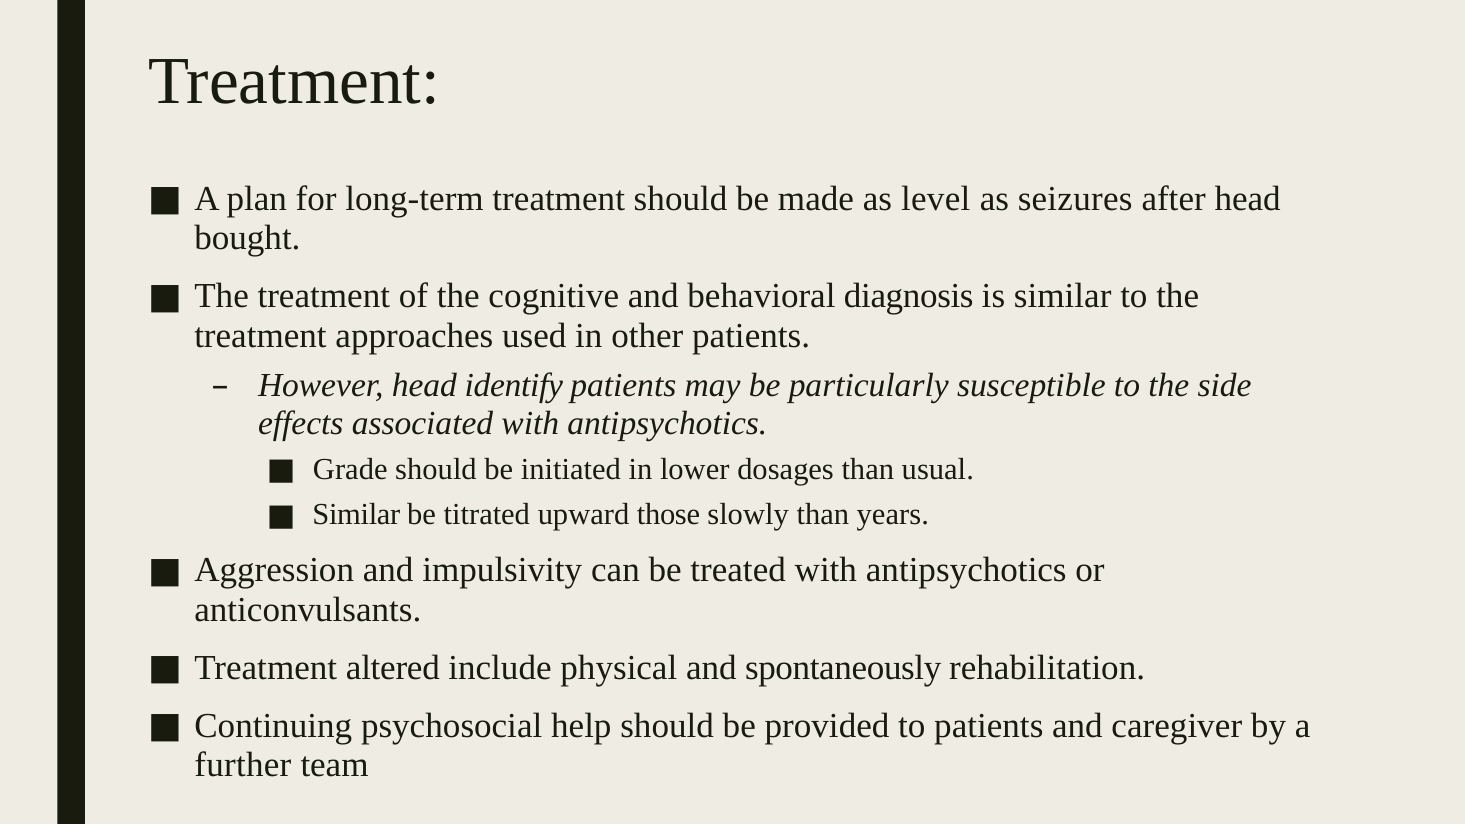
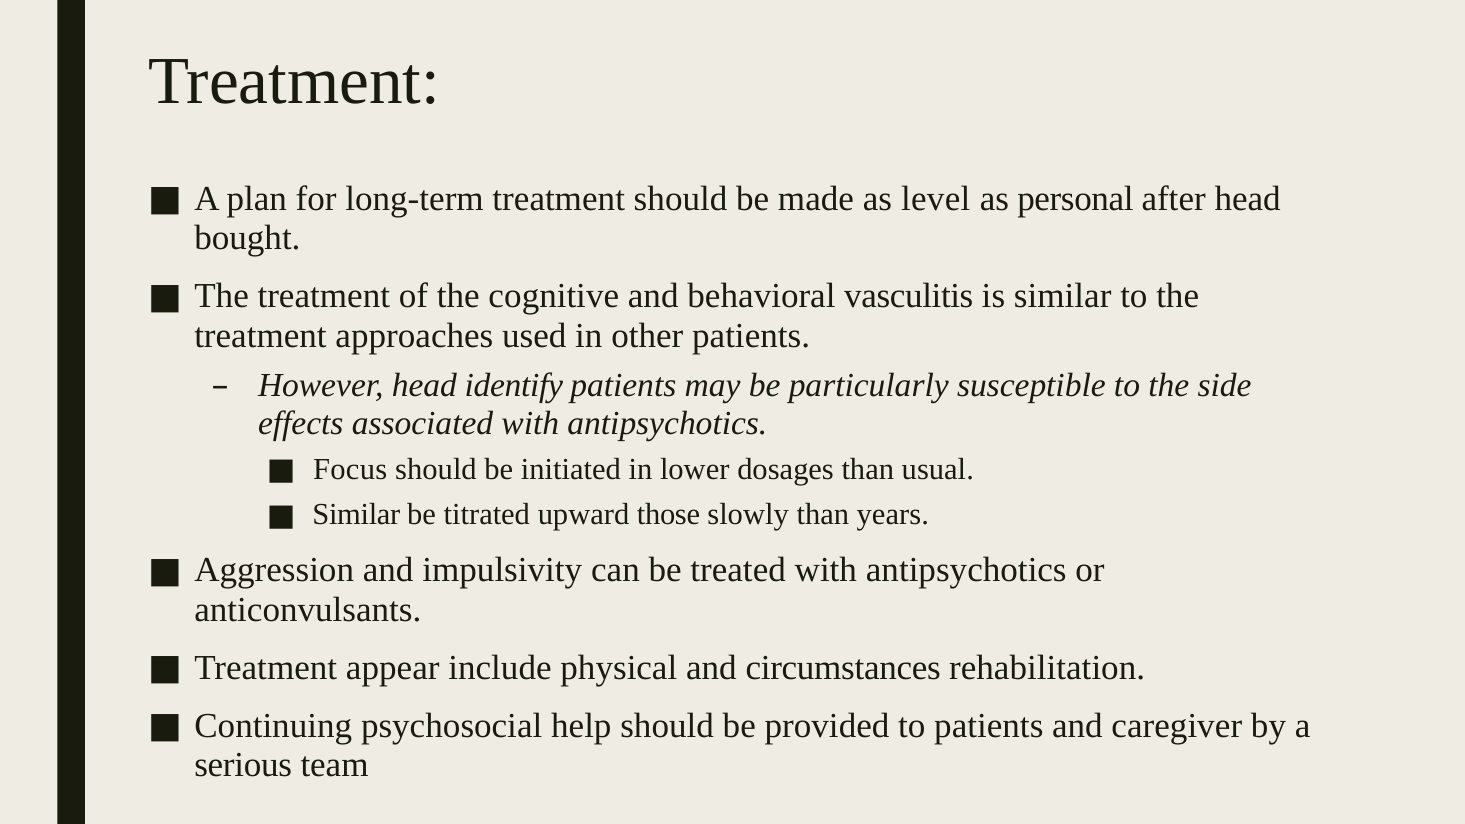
seizures: seizures -> personal (1075, 199)
diagnosis: diagnosis -> vasculitis (909, 296)
Grade: Grade -> Focus (350, 470)
altered: altered -> appear (393, 668)
spontaneously: spontaneously -> circumstances (843, 668)
further: further -> serious (243, 765)
